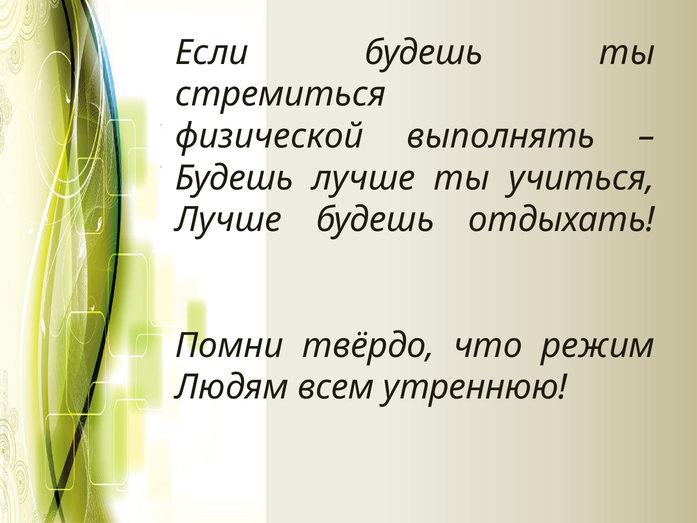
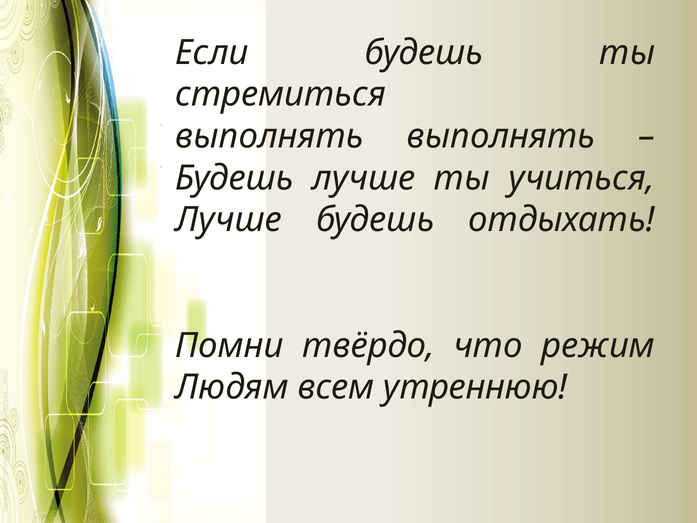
физической: физической -> выполнять (269, 136)
